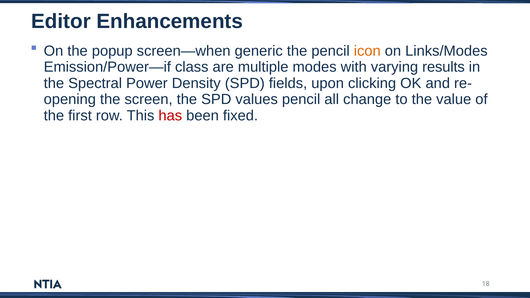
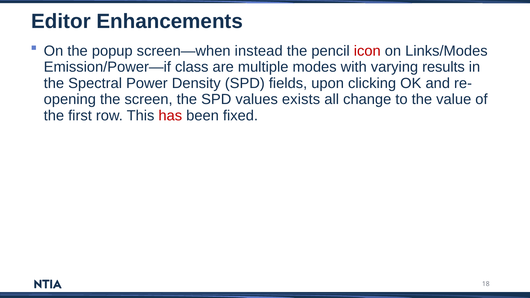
generic: generic -> instead (259, 51)
icon colour: orange -> red (367, 51)
values pencil: pencil -> exists (301, 99)
